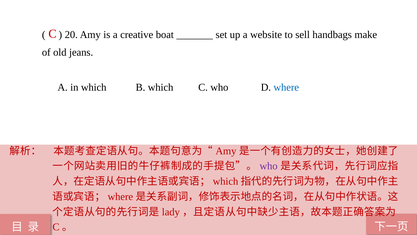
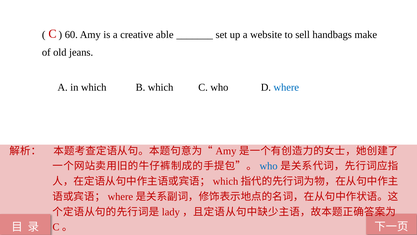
20: 20 -> 60 (71, 35)
boat: boat -> able (165, 35)
who colour: purple -> blue (269, 166)
